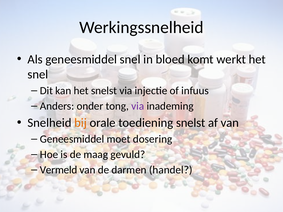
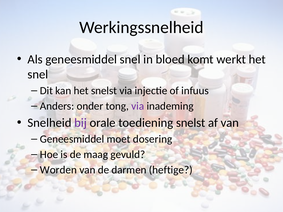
bij colour: orange -> purple (81, 123)
Vermeld: Vermeld -> Worden (58, 170)
handel: handel -> heftige (171, 170)
